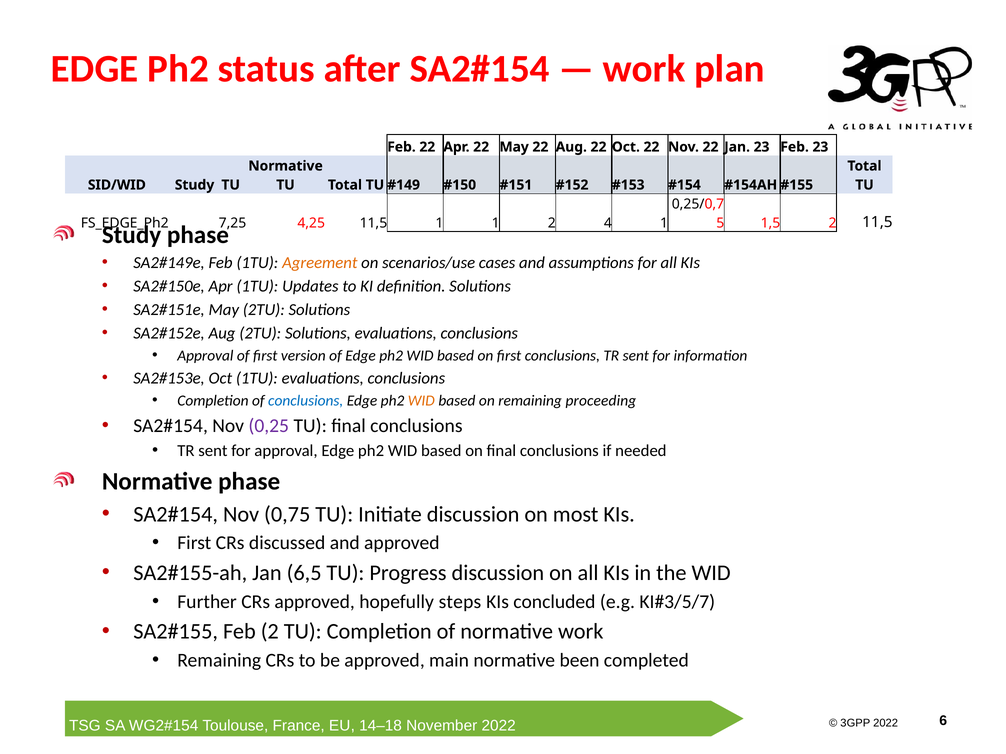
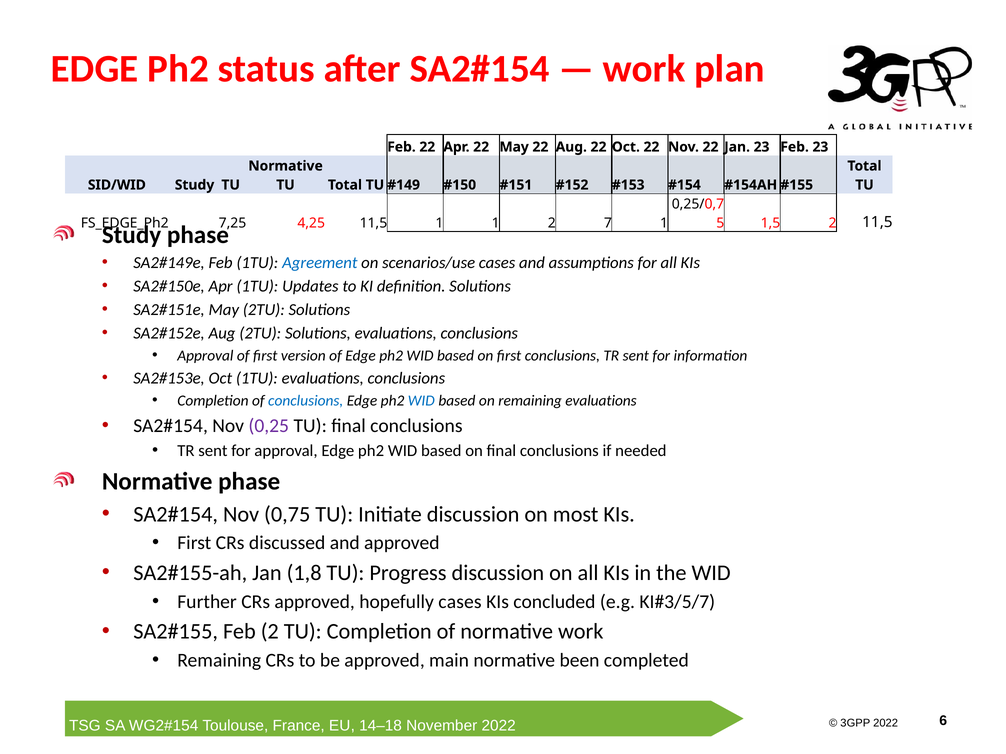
4: 4 -> 7 (608, 223)
Agreement colour: orange -> blue (320, 263)
WID colour: orange -> blue (421, 401)
remaining proceeding: proceeding -> evaluations (601, 401)
6,5: 6,5 -> 1,8 (304, 573)
hopefully steps: steps -> cases (460, 602)
